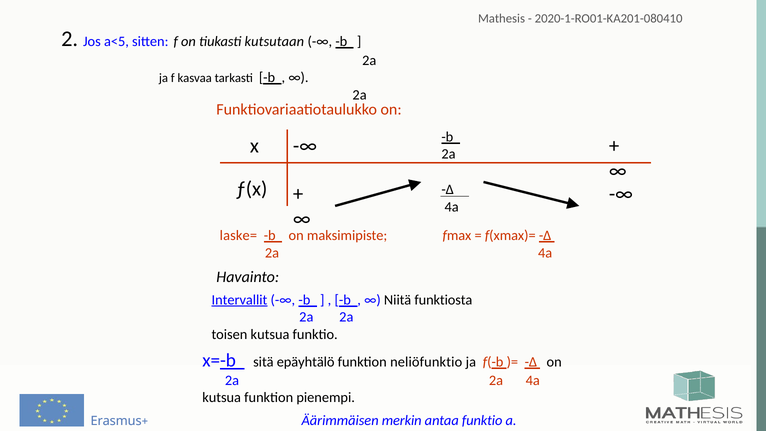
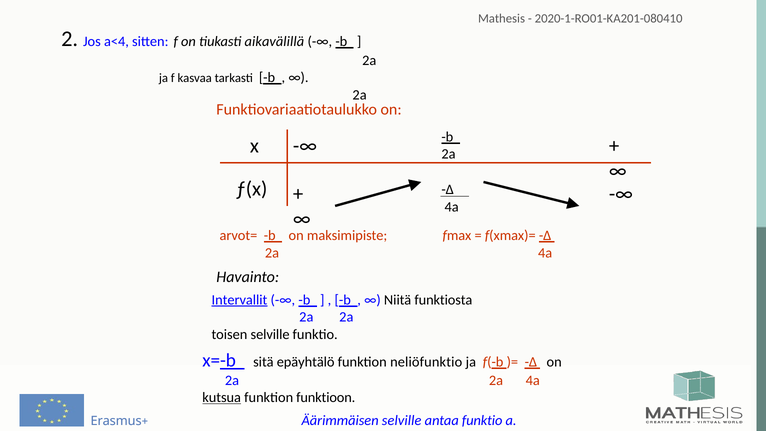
a<5: a<5 -> a<4 (116, 41)
kutsutaan: kutsutaan -> aikavälillä (274, 41)
laske=: laske= -> arvot= (238, 236)
toisen kutsua: kutsua -> selville (270, 334)
kutsua underline: none -> present (222, 397)
pienempi: pienempi -> funktioon (326, 397)
Äärimmäisen merkin: merkin -> selville (402, 420)
